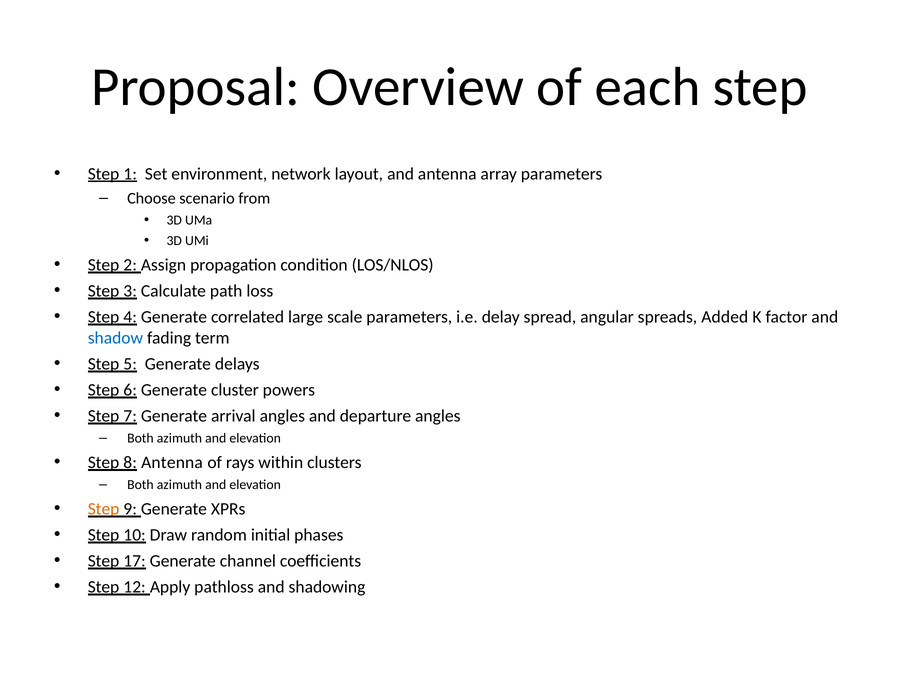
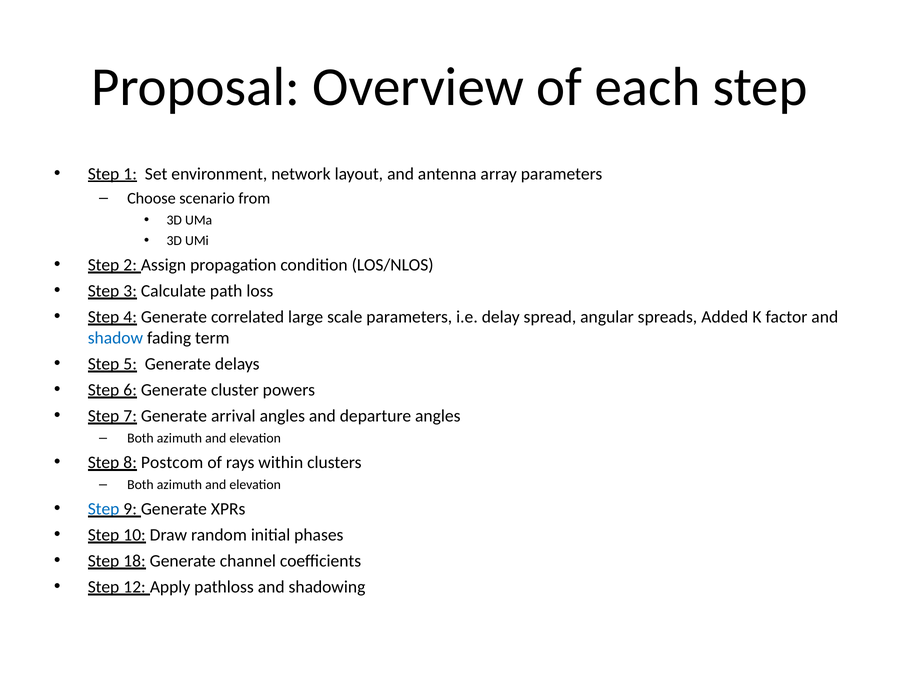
8 Antenna: Antenna -> Postcom (172, 462)
Step colour: orange -> blue (104, 509)
17: 17 -> 18 (135, 561)
